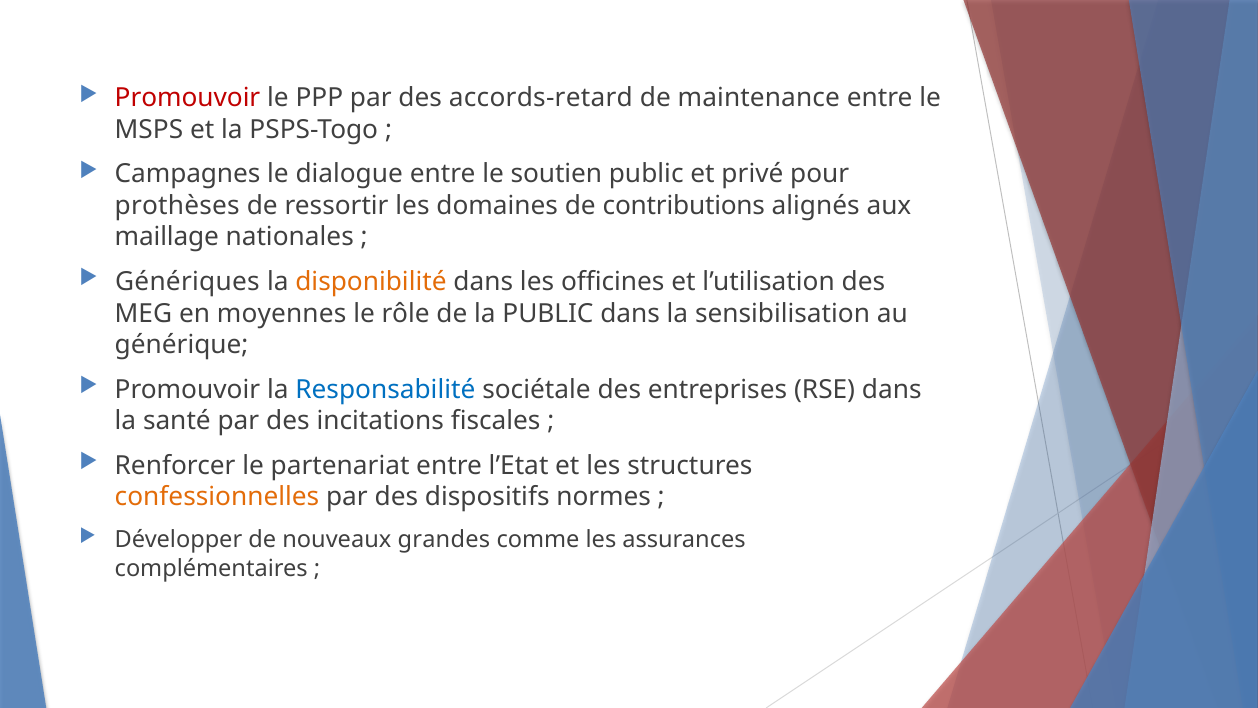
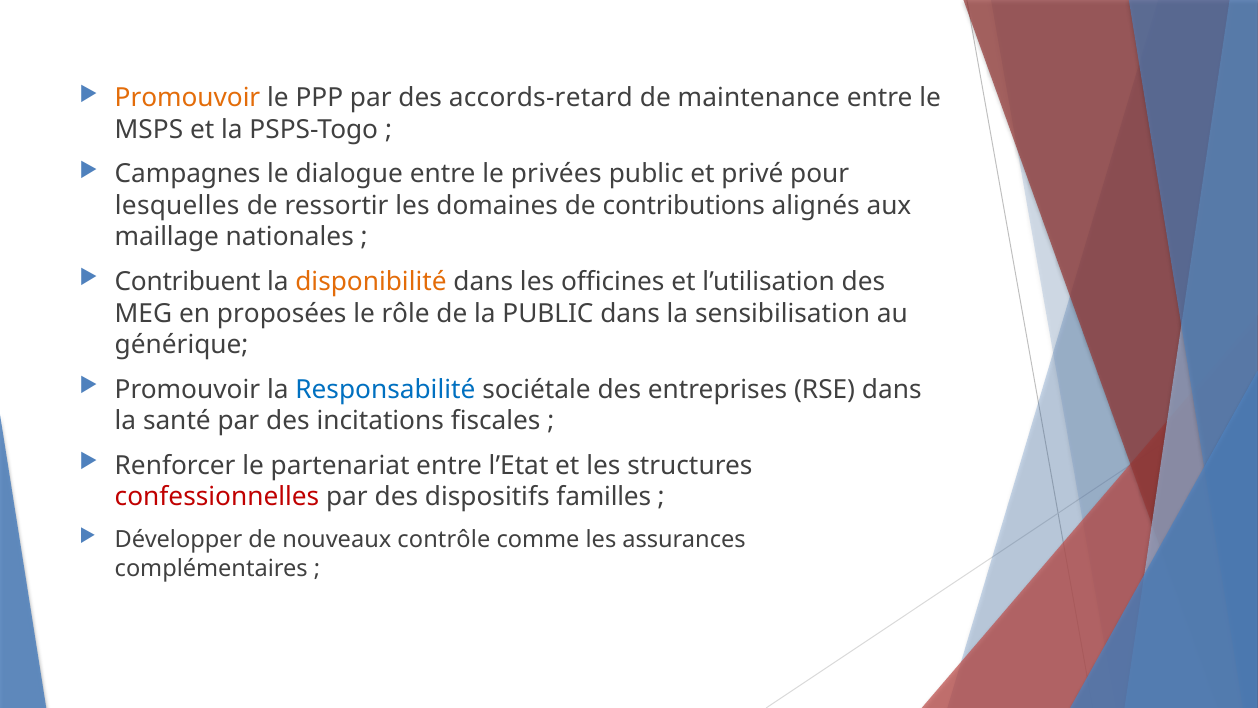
Promouvoir colour: red -> orange (188, 98)
soutien: soutien -> privées (556, 174)
prothèses: prothèses -> lesquelles (177, 206)
Génériques: Génériques -> Contribuent (188, 282)
moyennes: moyennes -> proposées (282, 313)
confessionnelles colour: orange -> red (217, 497)
normes: normes -> familles (604, 497)
grandes: grandes -> contrôle (444, 540)
